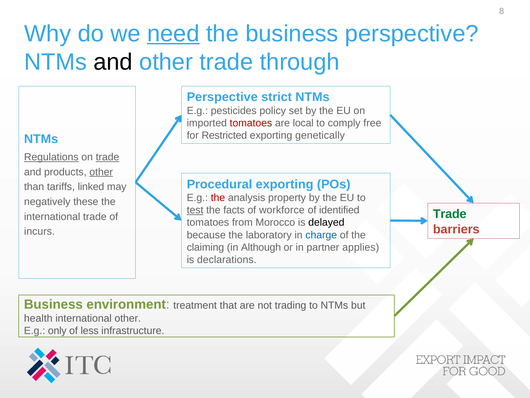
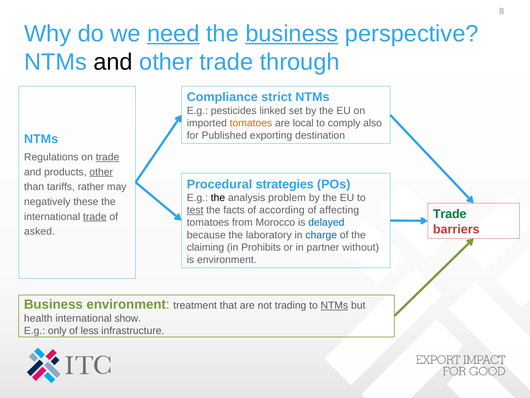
business underline: none -> present (292, 34)
Perspective: Perspective -> Compliance (222, 97)
policy: policy -> linked (273, 111)
tomatoes colour: red -> orange (251, 123)
free: free -> also (373, 123)
Restricted: Restricted -> Published (224, 135)
genetically: genetically -> destination (320, 135)
Regulations underline: present -> none (51, 157)
Procedural exporting: exporting -> strategies (285, 184)
linked: linked -> rather (91, 187)
the colour: red -> black (218, 198)
property: property -> problem (287, 198)
workforce: workforce -> according (282, 210)
identified: identified -> affecting (339, 210)
trade underline: none -> present (95, 216)
delayed colour: black -> blue (326, 222)
incurs: incurs -> asked (39, 231)
Although: Although -> Prohibits (261, 247)
applies: applies -> without (361, 247)
is declarations: declarations -> environment (227, 259)
NTMs underline: none -> present (334, 305)
international other: other -> show (128, 318)
